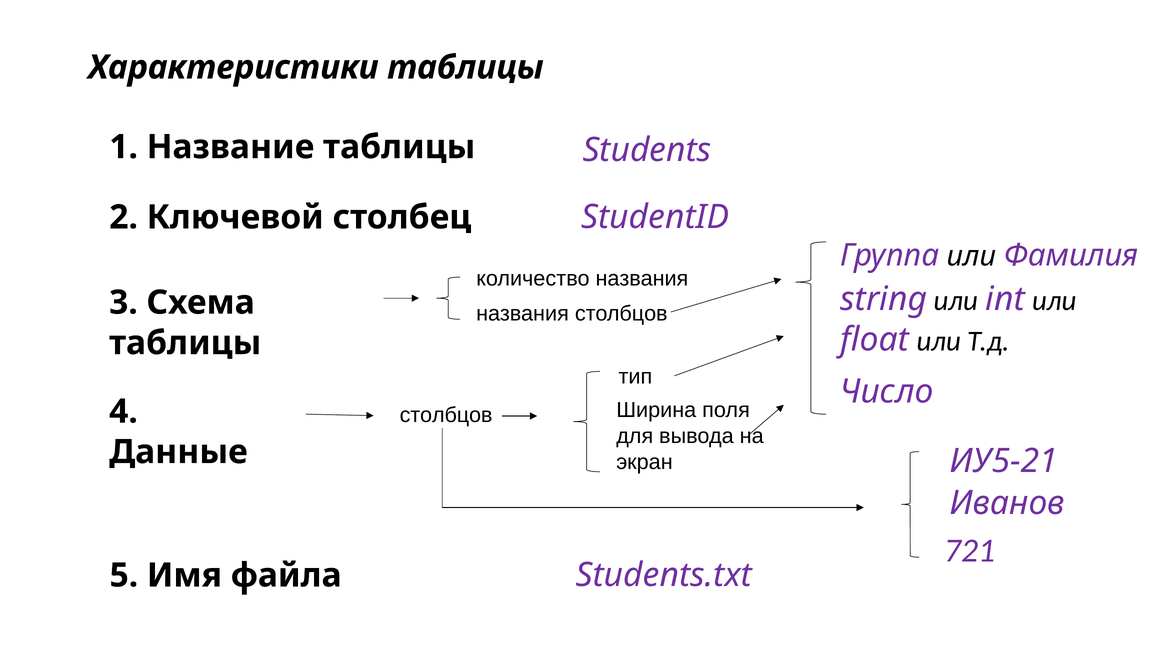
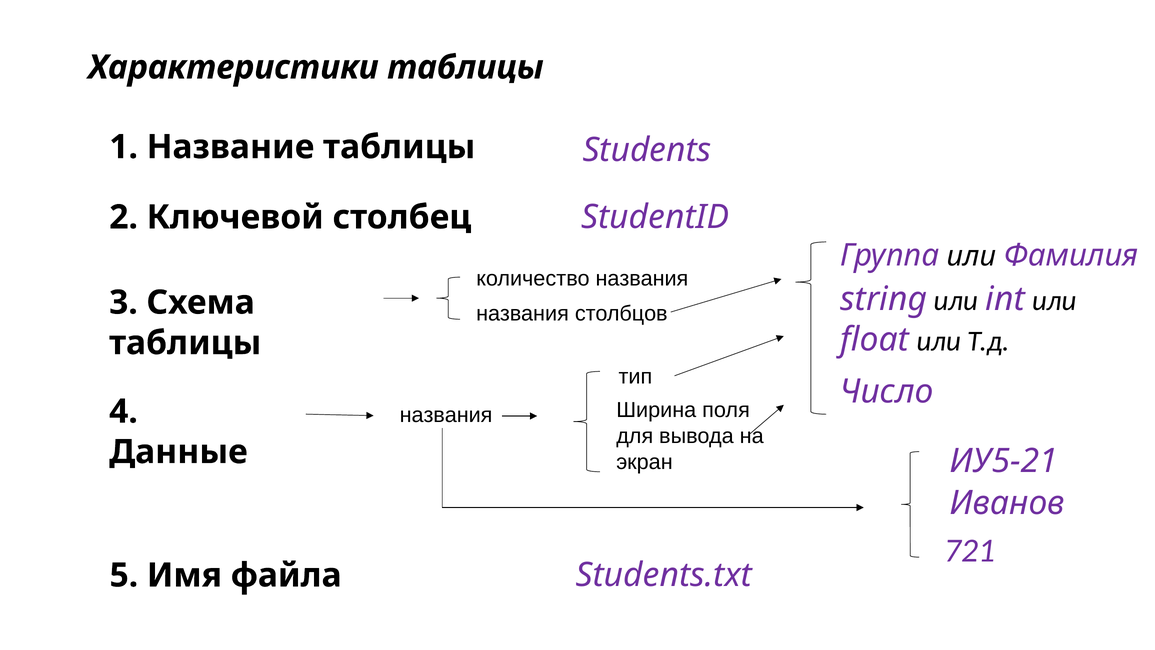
столбцов: столбцов -> названия (446, 415)
